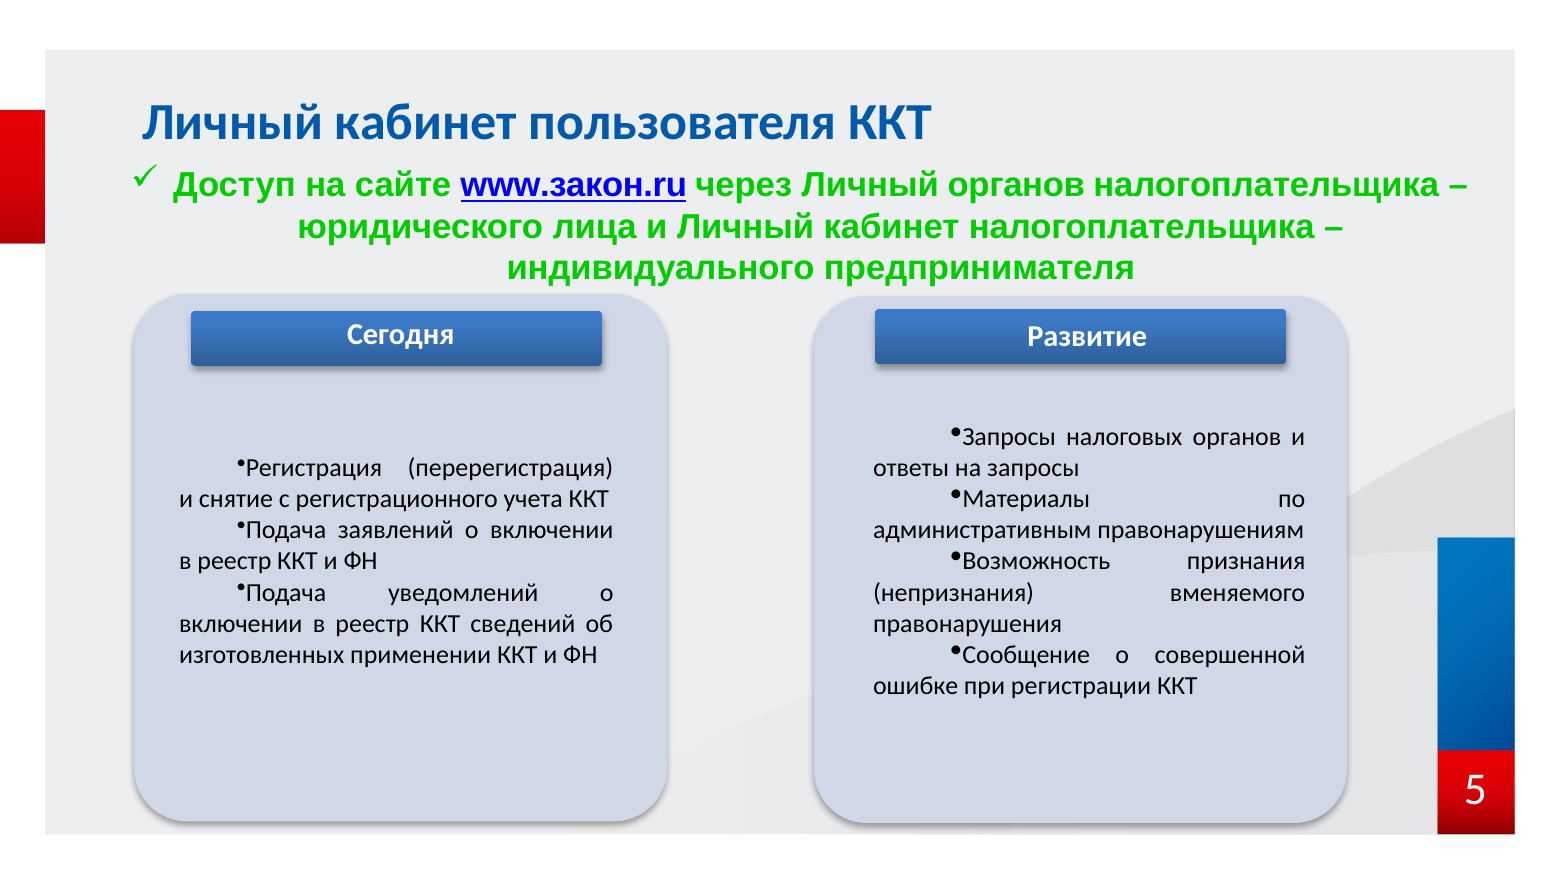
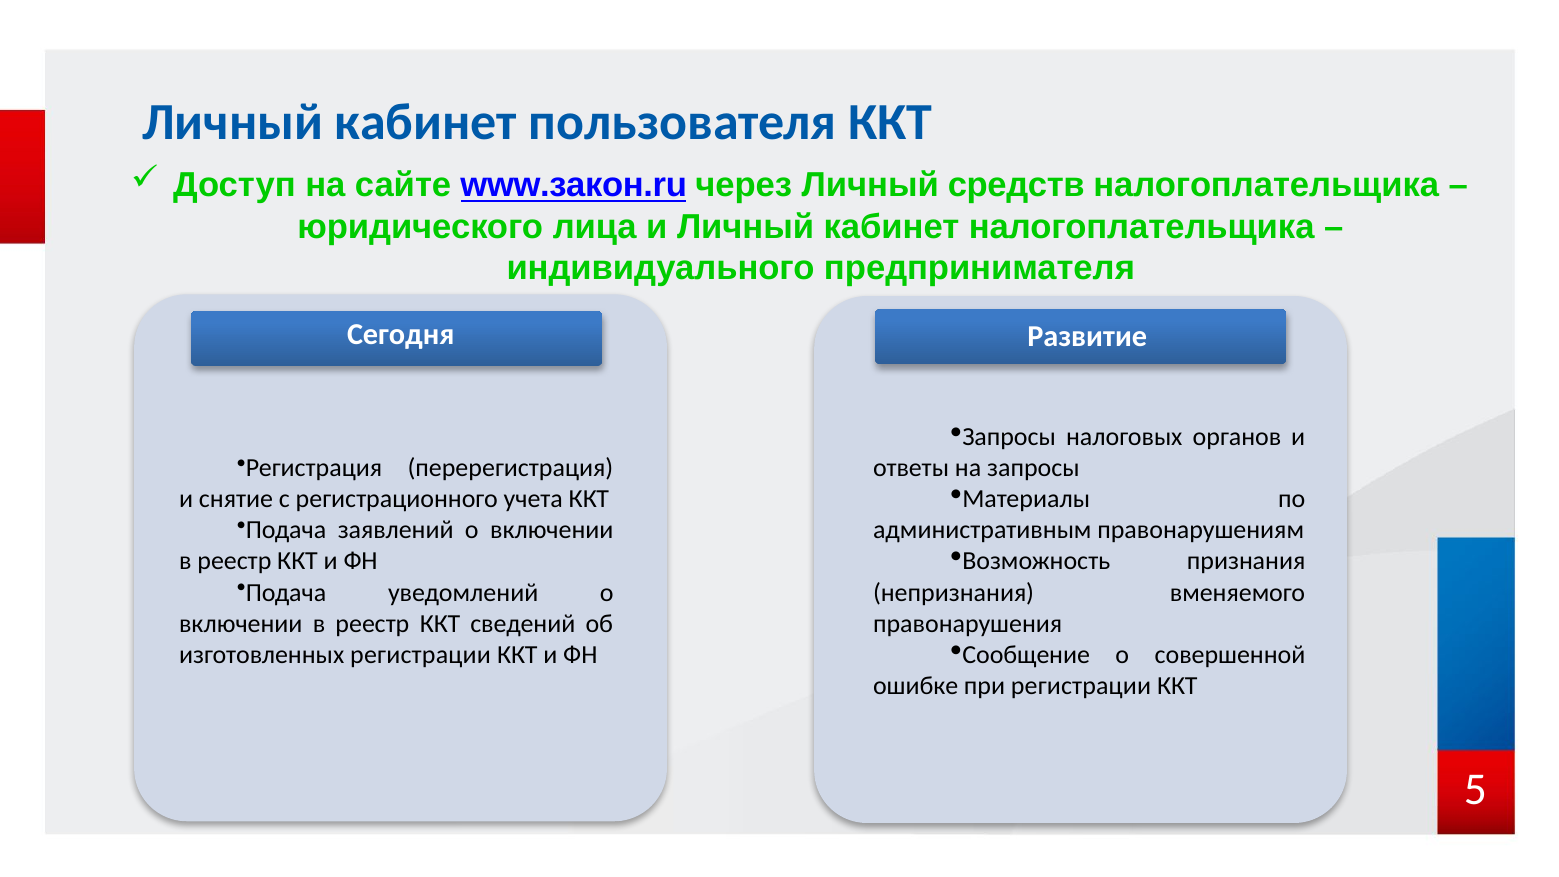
Личный органов: органов -> средств (1016, 185)
изготовленных применении: применении -> регистрации (421, 655)
